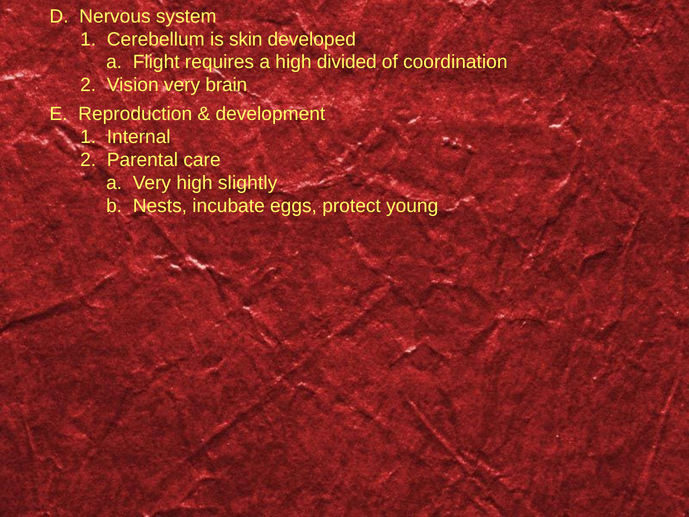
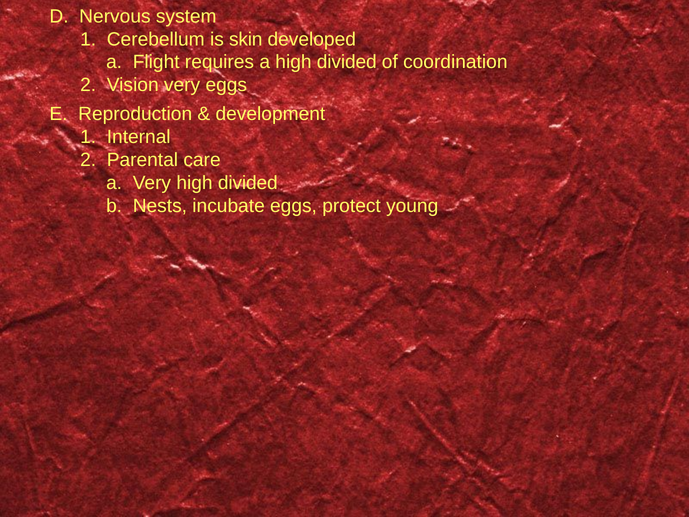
very brain: brain -> eggs (226, 85)
Very high slightly: slightly -> divided (248, 183)
